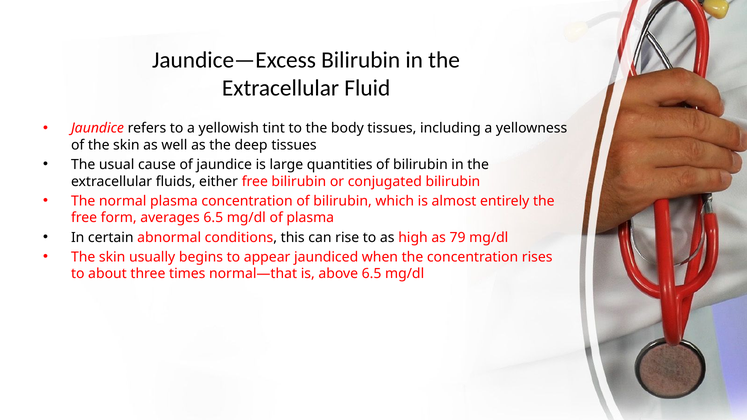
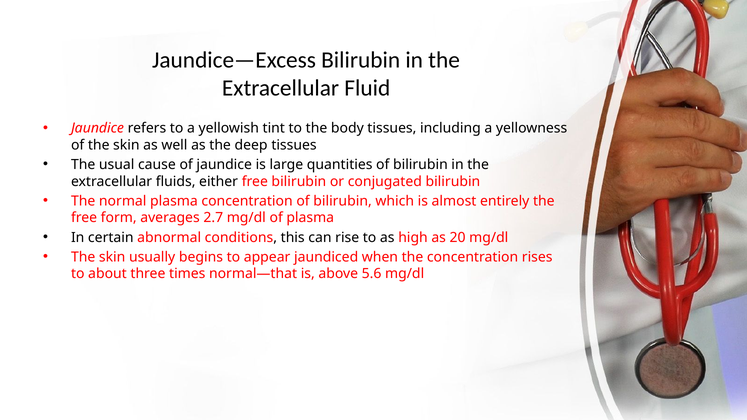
averages 6.5: 6.5 -> 2.7 (213, 218)
79: 79 -> 20 (458, 237)
above 6.5: 6.5 -> 5.6 (372, 274)
